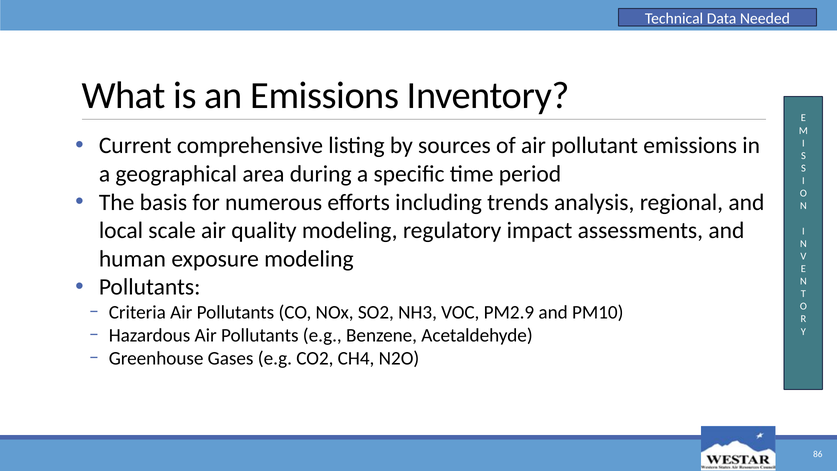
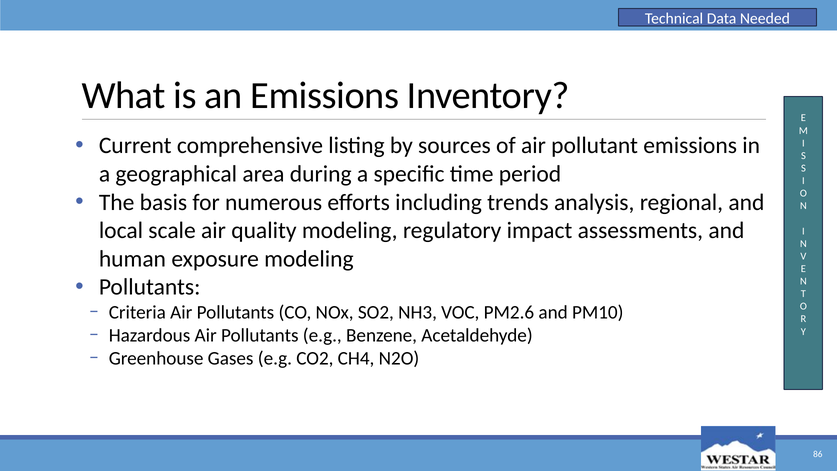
PM2.9: PM2.9 -> PM2.6 (509, 312)
